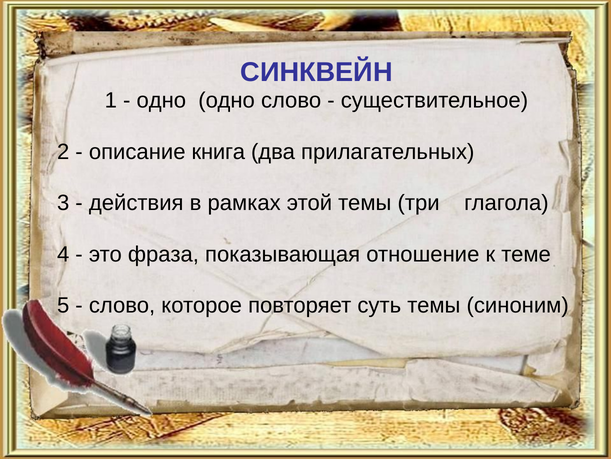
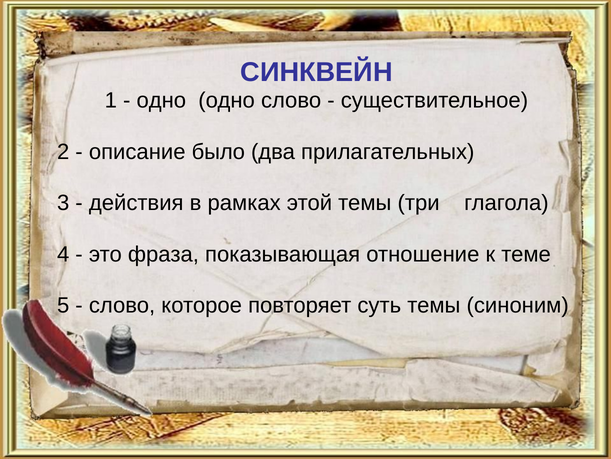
книга: книга -> было (218, 152)
